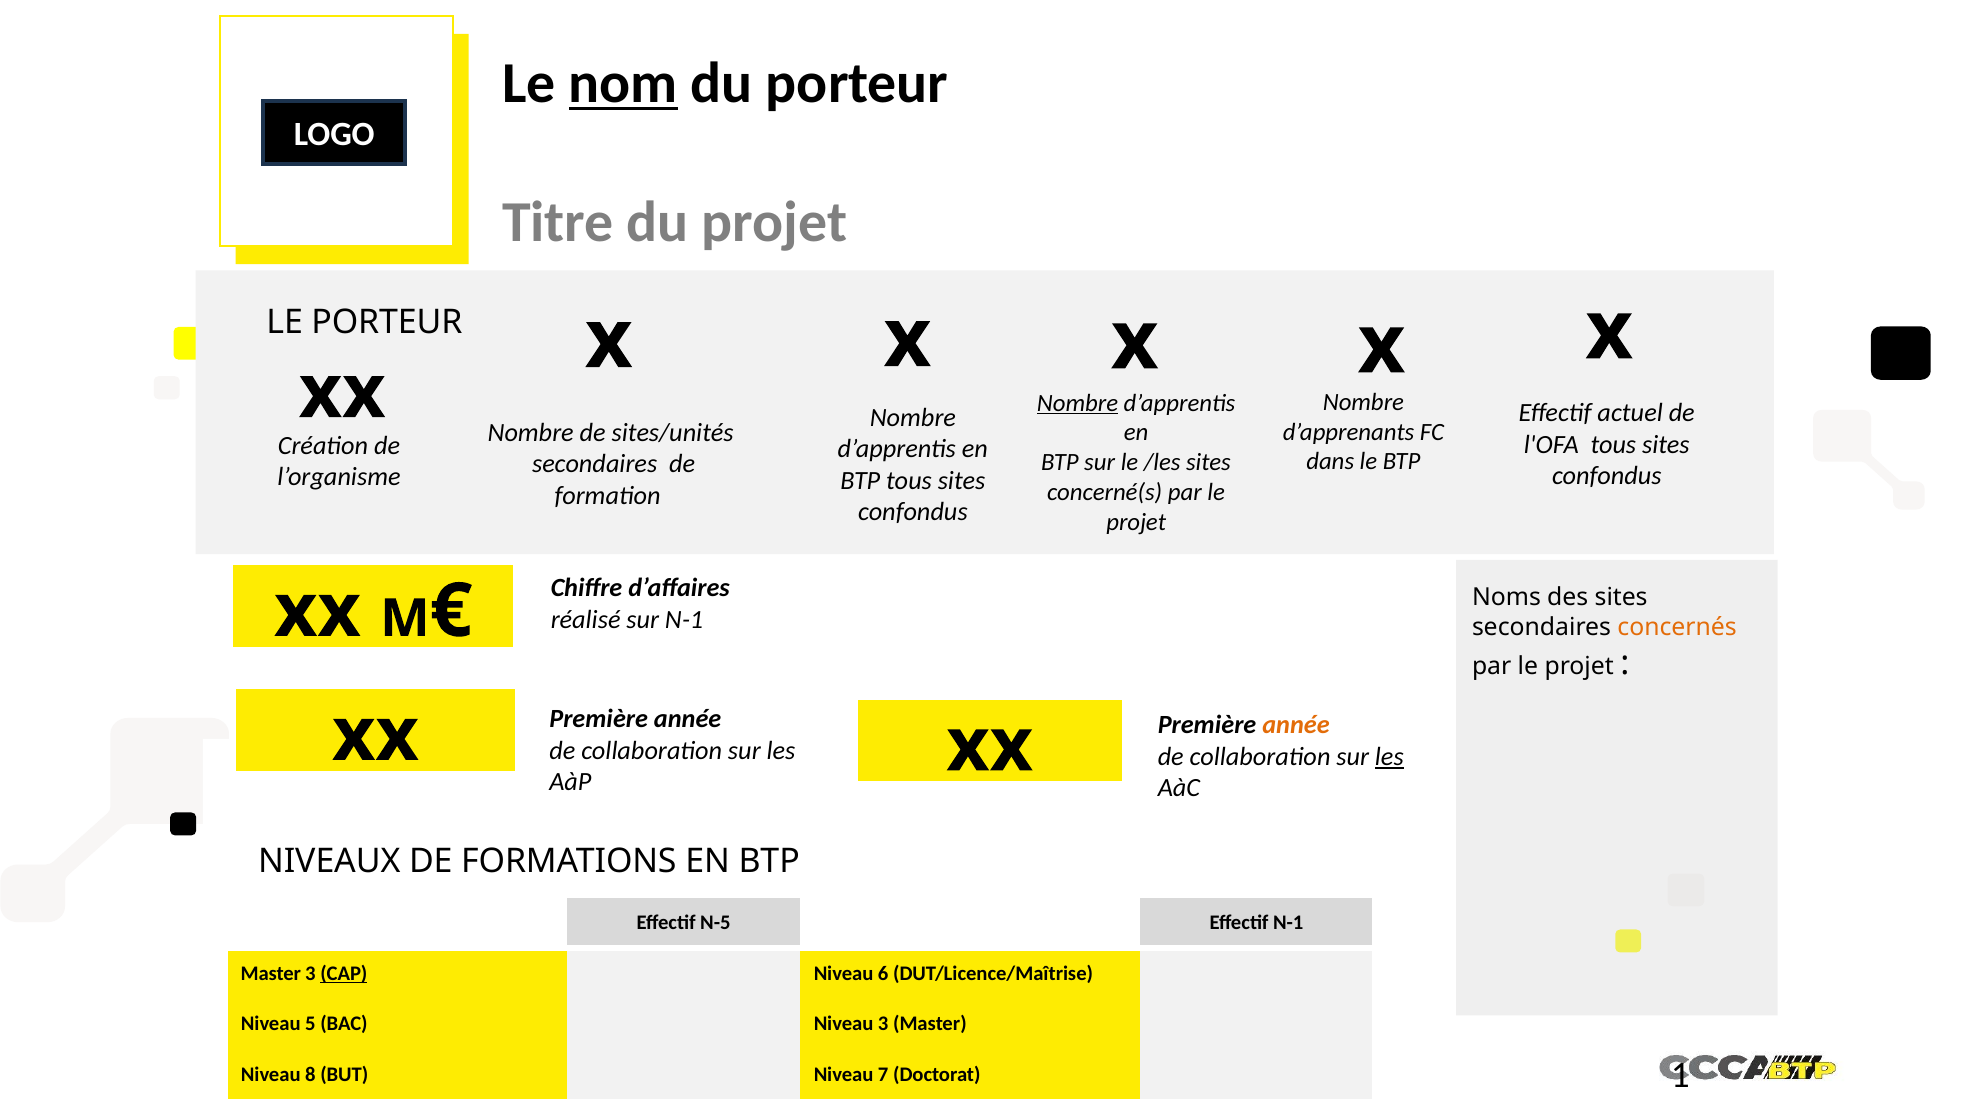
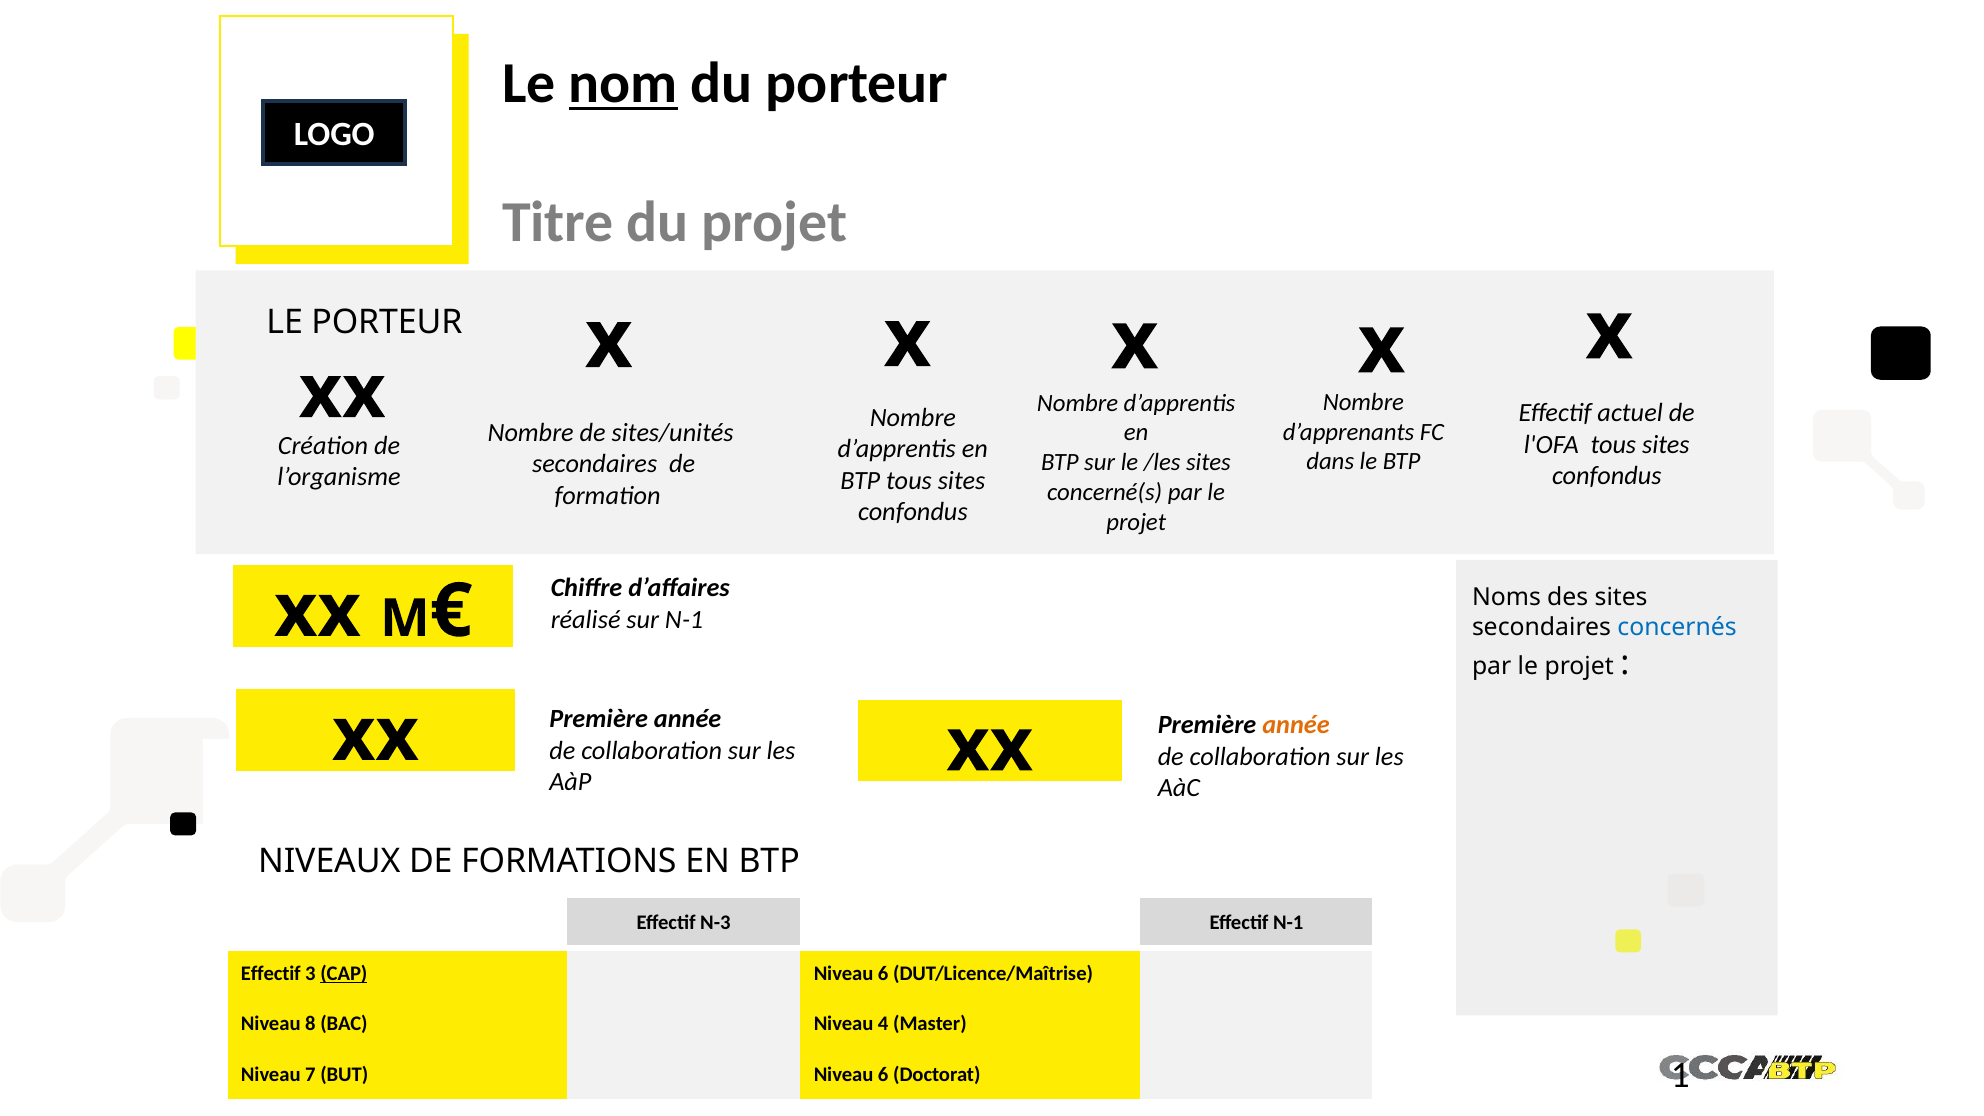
Nombre underline: present -> none (1077, 403)
concernés colour: orange -> blue (1677, 628)
les underline: present -> none (1389, 757)
N-5: N-5 -> N-3 (715, 923)
Master: Master -> Effectif (271, 973)
5: 5 -> 8 (310, 1024)
Niveau 3: 3 -> 4 (883, 1024)
8: 8 -> 7 (310, 1075)
BUT Niveau 7: 7 -> 6 (883, 1075)
